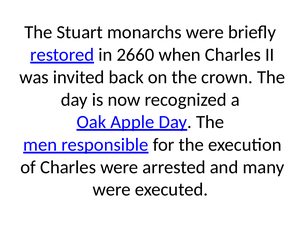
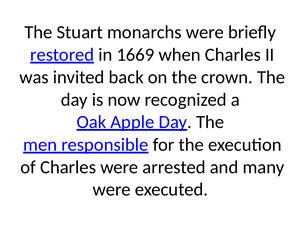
2660: 2660 -> 1669 (135, 55)
